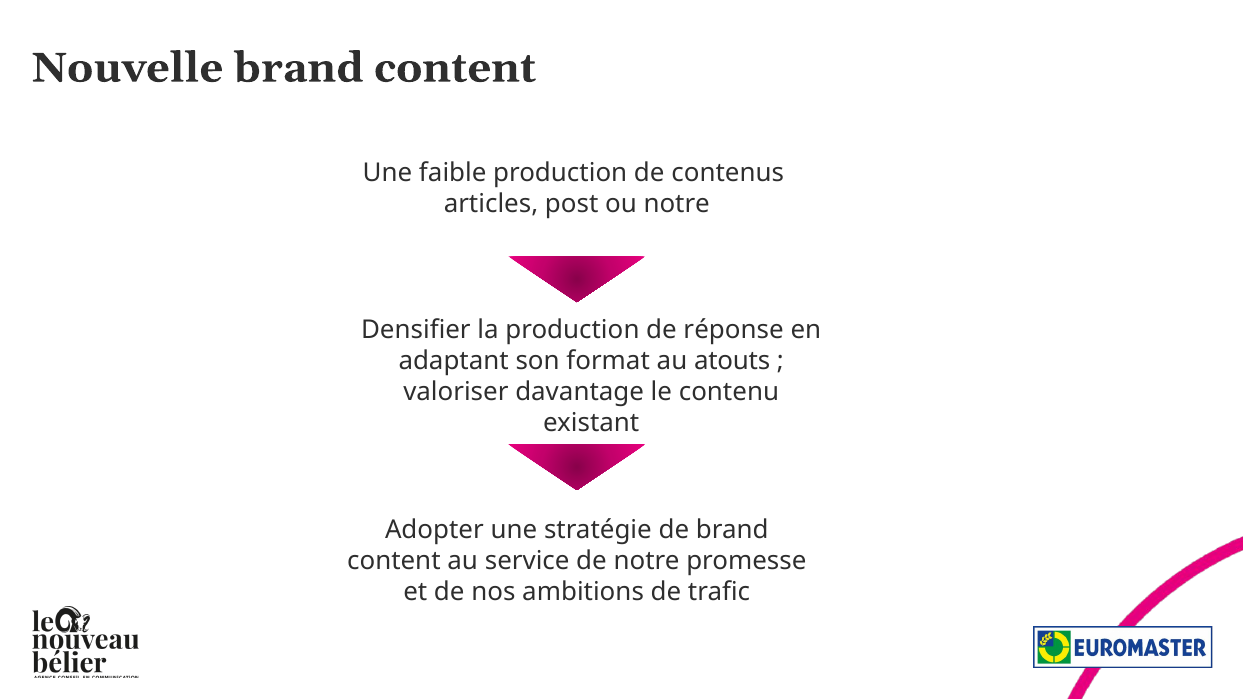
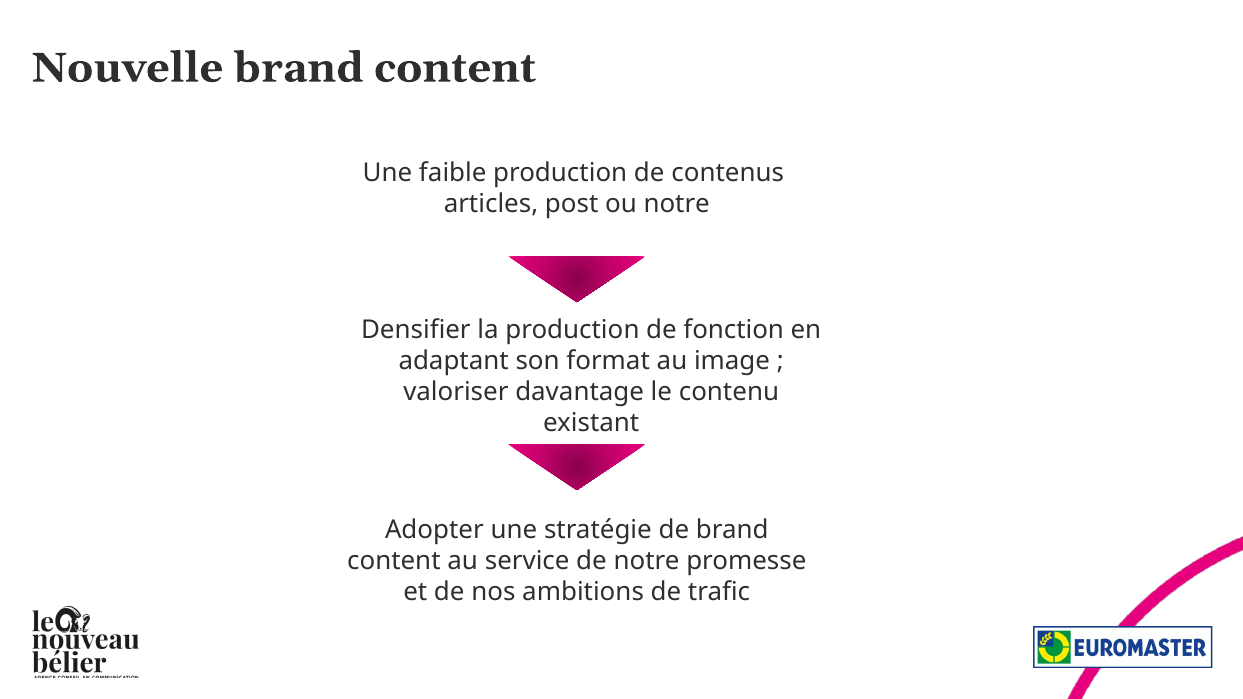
réponse: réponse -> fonction (734, 330)
atouts: atouts -> image (732, 361)
